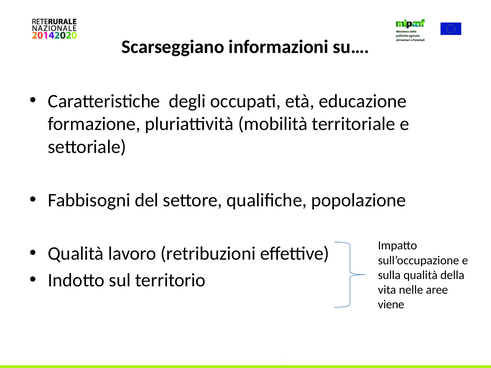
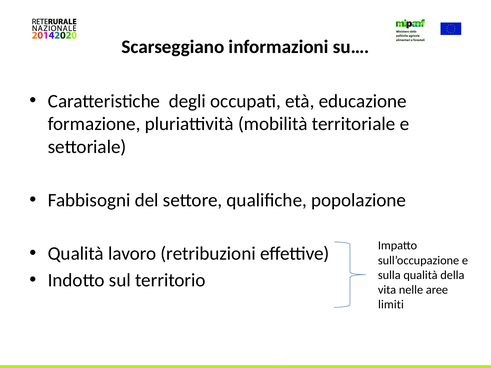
viene: viene -> limiti (391, 305)
